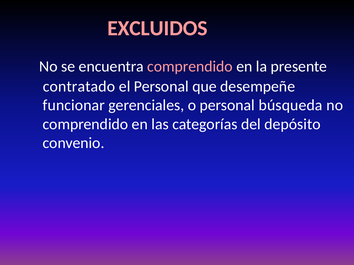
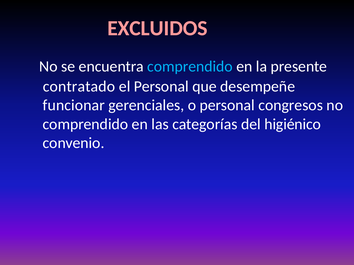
comprendido colour: pink -> light blue (190, 67)
búsqueda: búsqueda -> congresos (291, 105)
depósito: depósito -> higiénico (293, 124)
